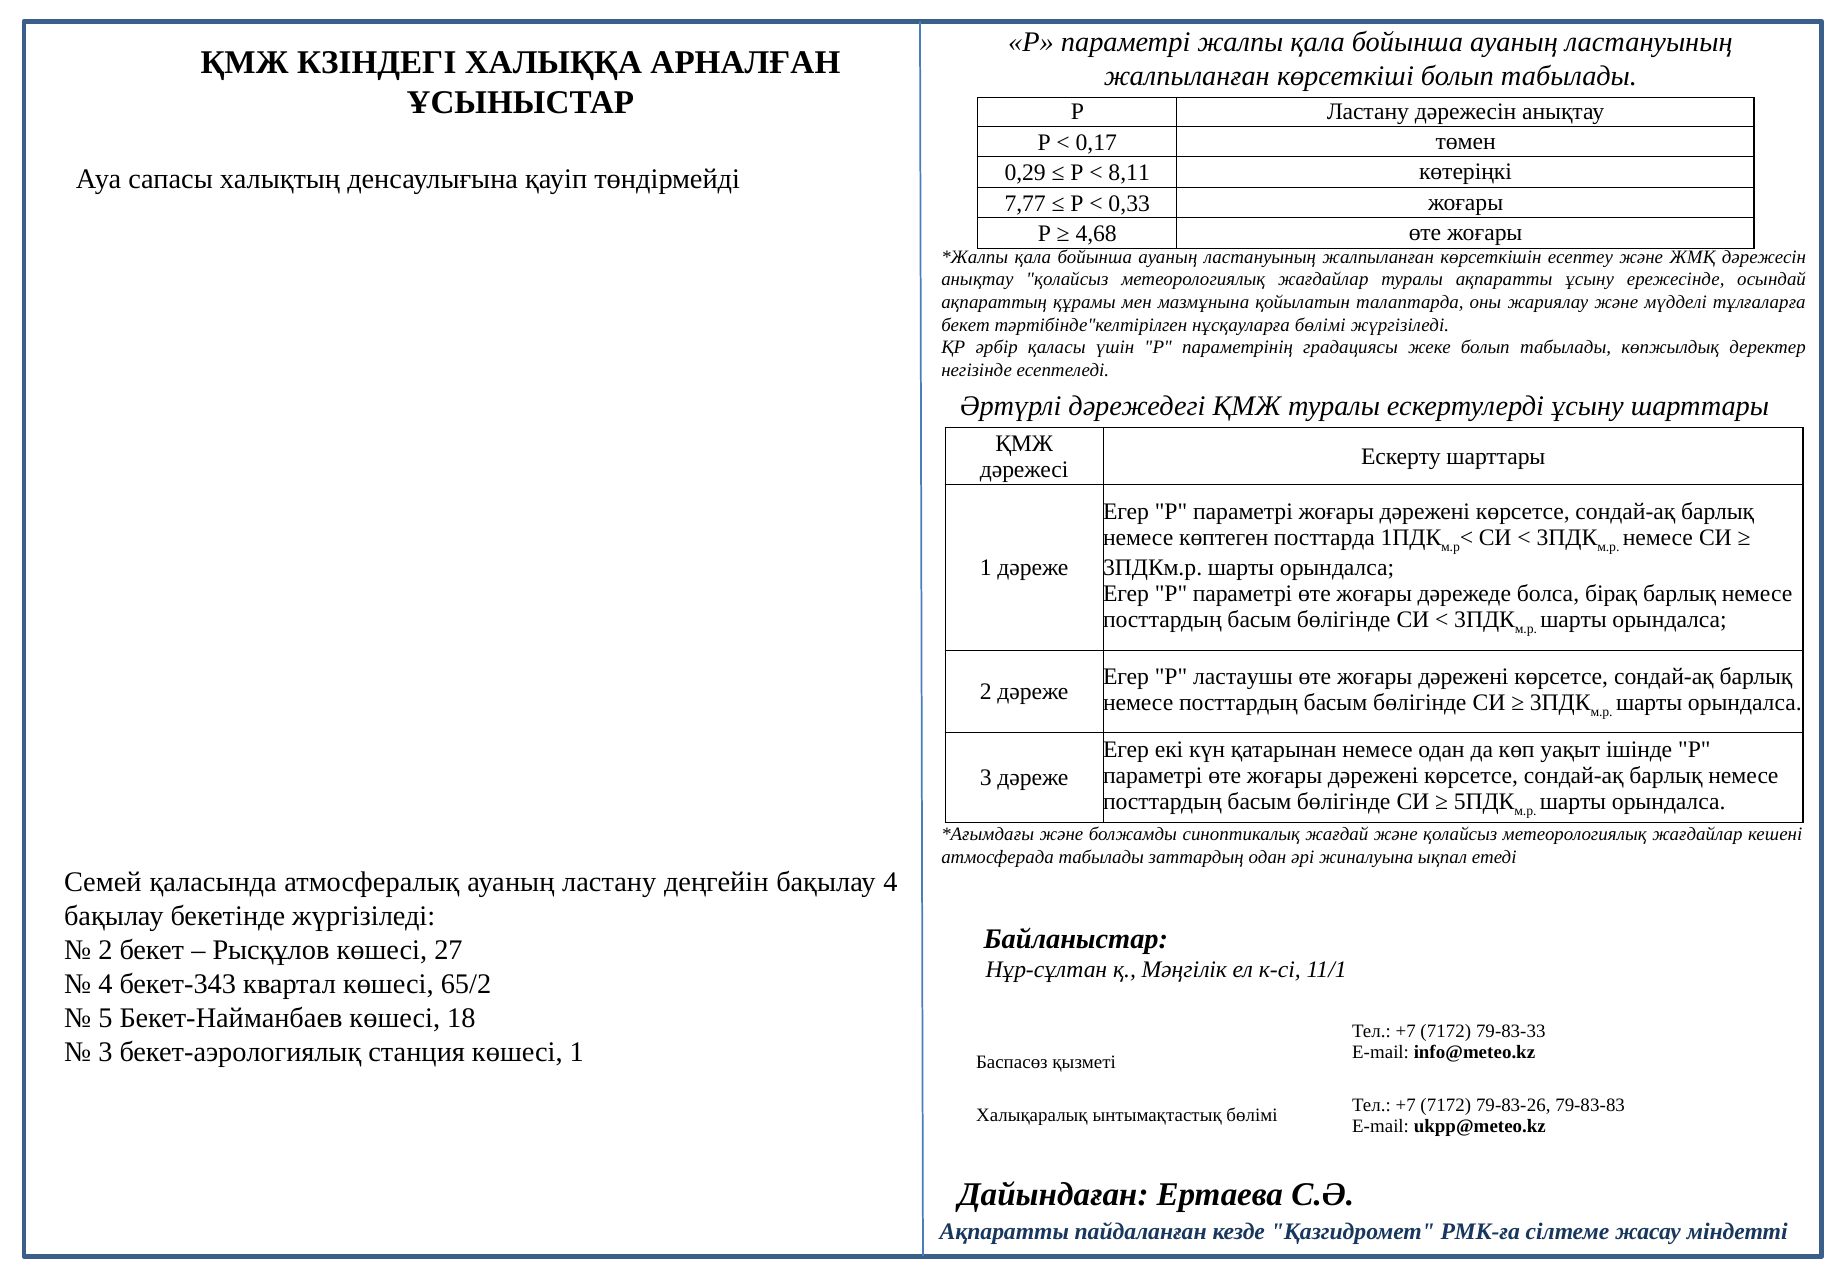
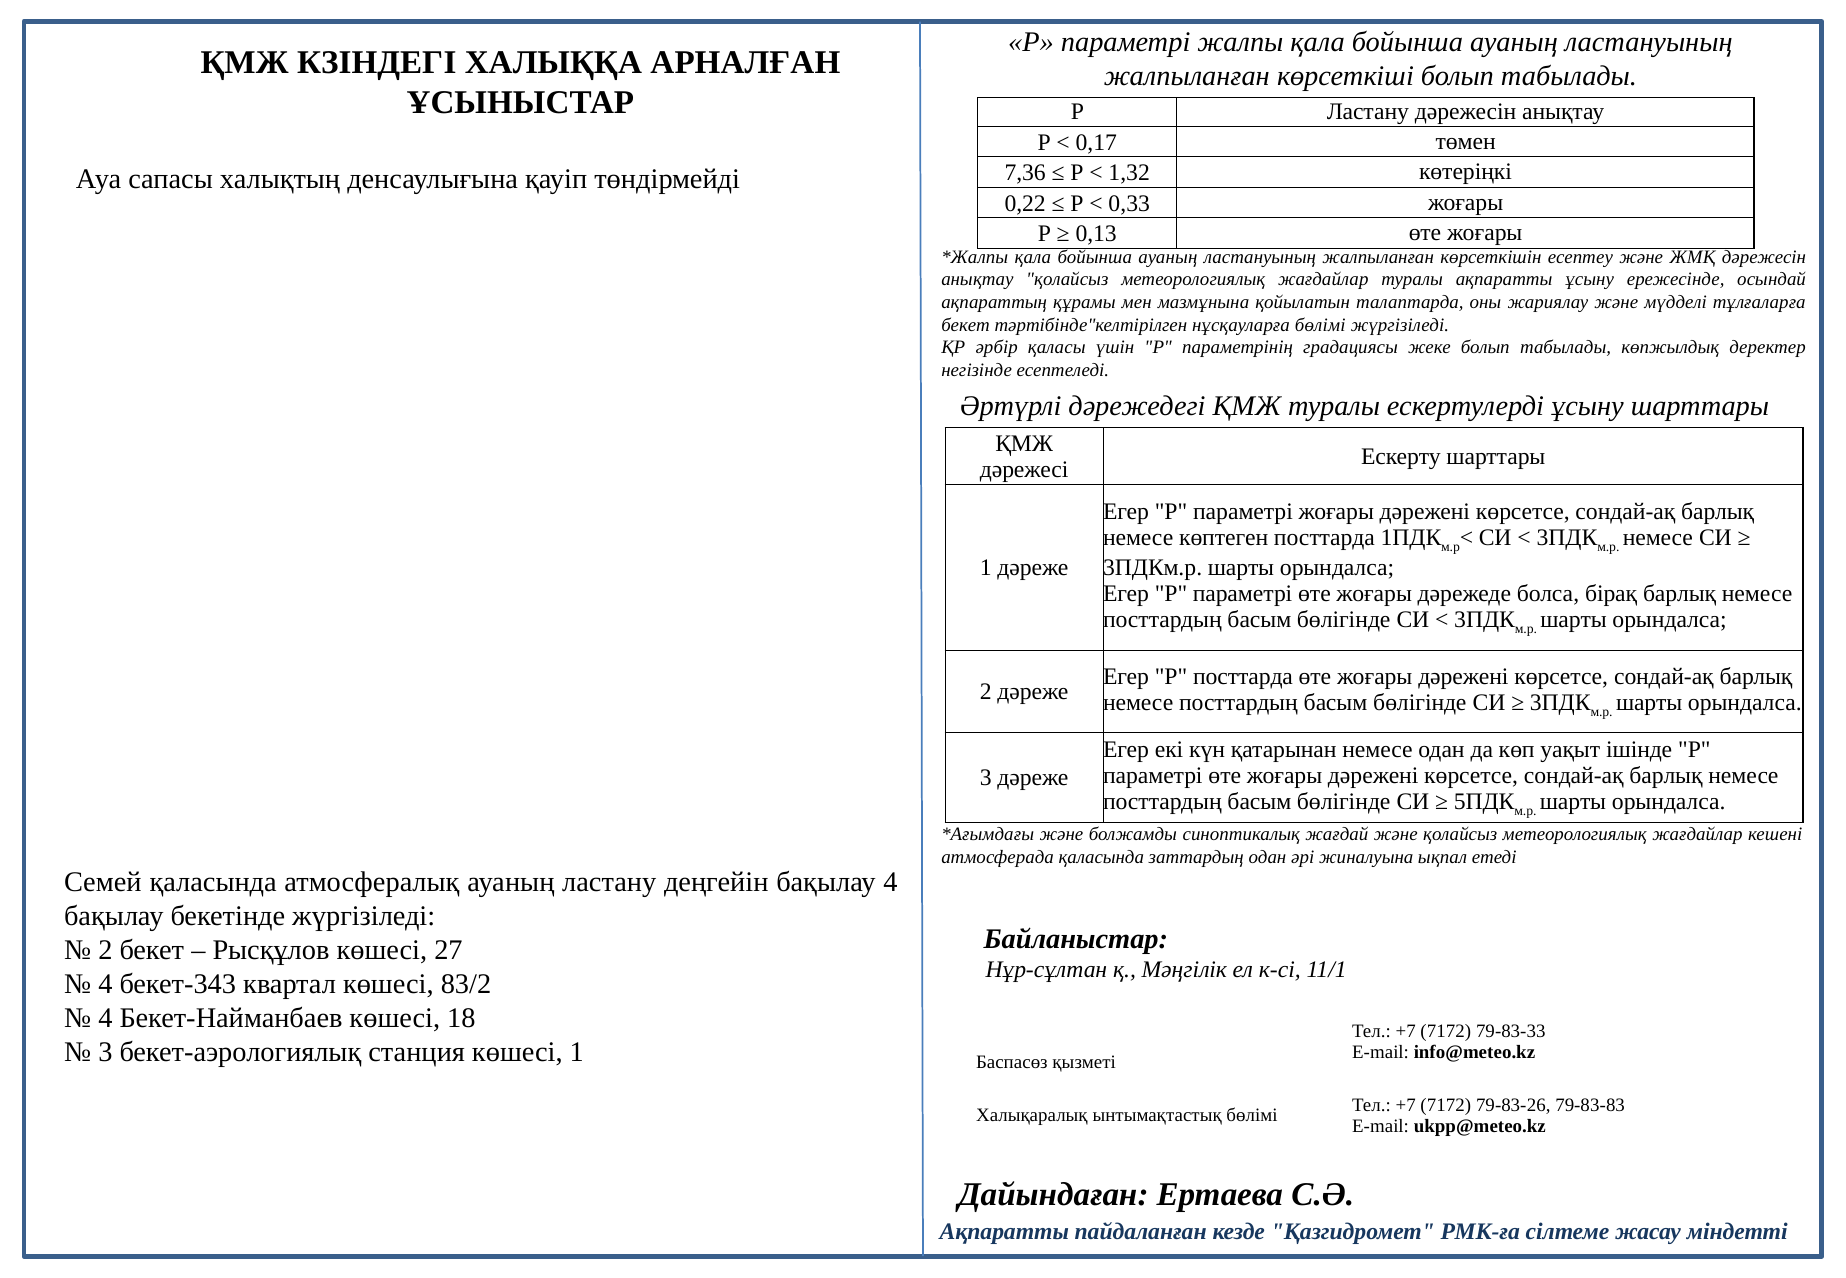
0,29: 0,29 -> 7,36 (1025, 173)
8,11: 8,11 -> 1,32 (1129, 173)
7,77: 7,77 -> 0,22 (1025, 203)
4,68: 4,68 -> 0,13 (1096, 234)
Р ластаушы: ластаушы -> посттарда (1243, 677)
атмосферада табылады: табылады -> қаласында (1101, 857)
65/2: 65/2 -> 83/2 (466, 984)
5: 5 -> 4 (105, 1019)
